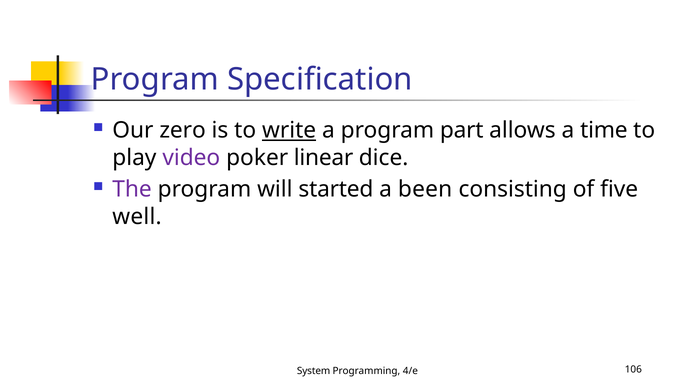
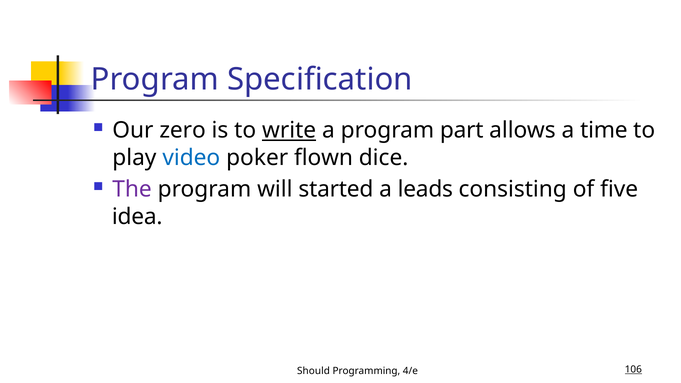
video colour: purple -> blue (191, 158)
linear: linear -> flown (324, 158)
been: been -> leads (425, 190)
well: well -> idea (137, 217)
System: System -> Should (313, 371)
106 underline: none -> present (633, 369)
